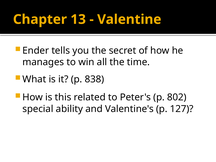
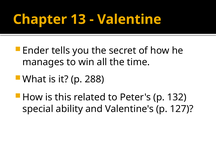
838: 838 -> 288 (94, 79)
802: 802 -> 132 (177, 97)
